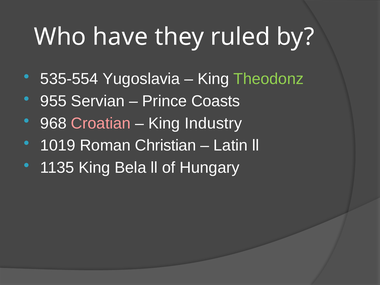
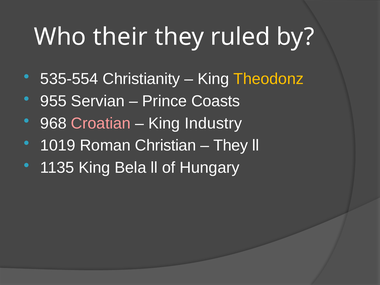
have: have -> their (120, 37)
Yugoslavia: Yugoslavia -> Christianity (141, 79)
Theodonz colour: light green -> yellow (269, 79)
Latin: Latin -> They (231, 145)
